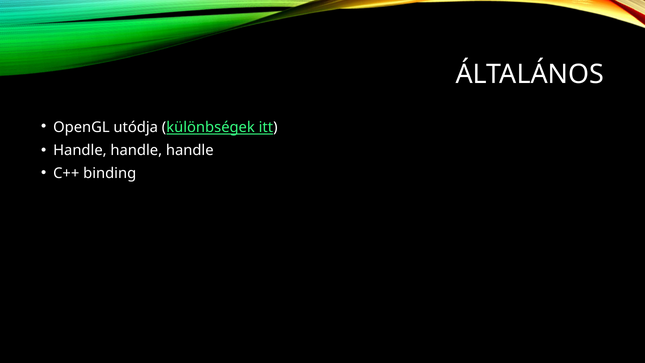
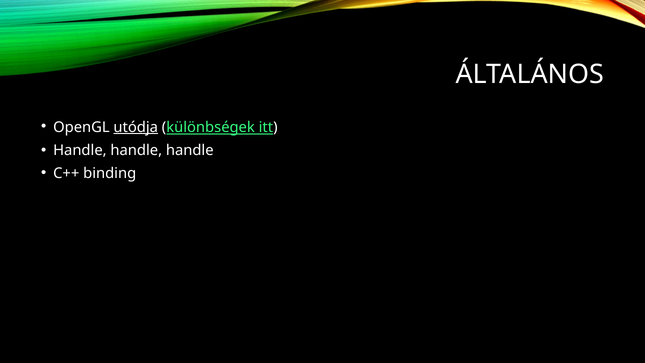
utódja underline: none -> present (136, 127)
